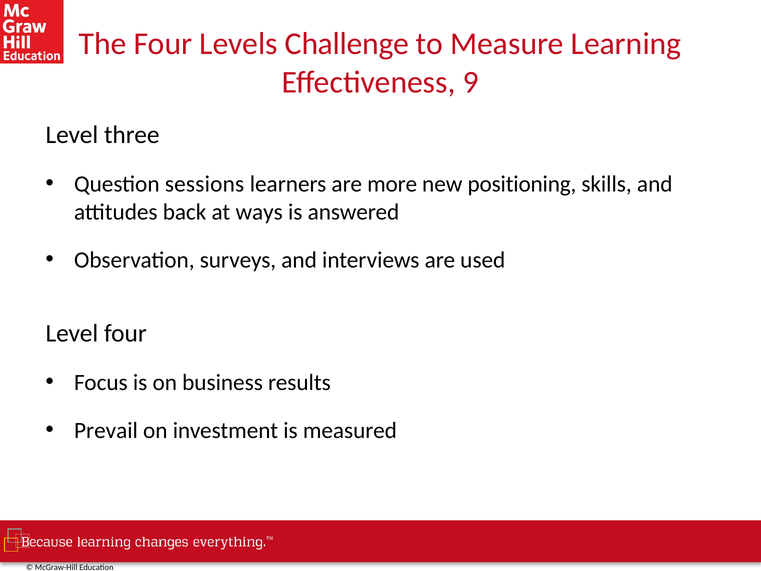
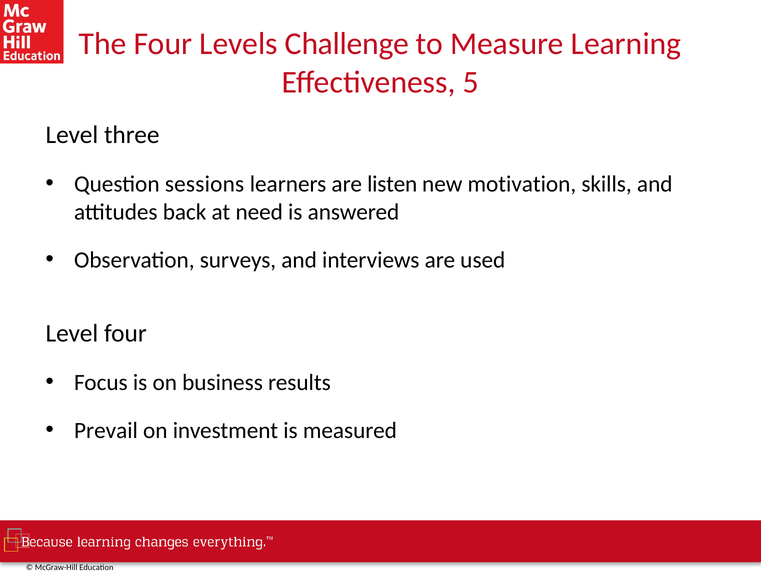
9: 9 -> 5 (471, 82)
more: more -> listen (392, 184)
positioning: positioning -> motivation (522, 184)
ways: ways -> need (259, 212)
